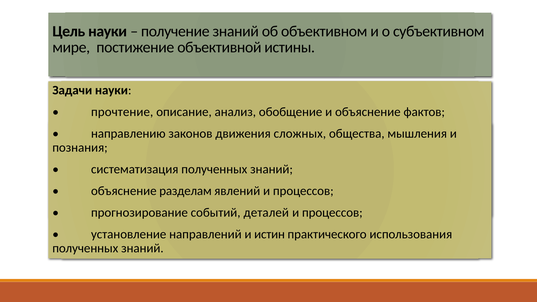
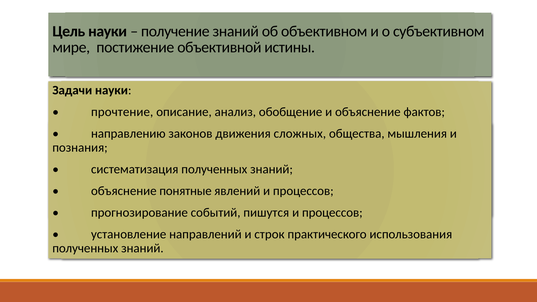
разделам: разделам -> понятные (186, 191)
деталей: деталей -> пишутся (266, 213)
истин: истин -> строк (269, 234)
